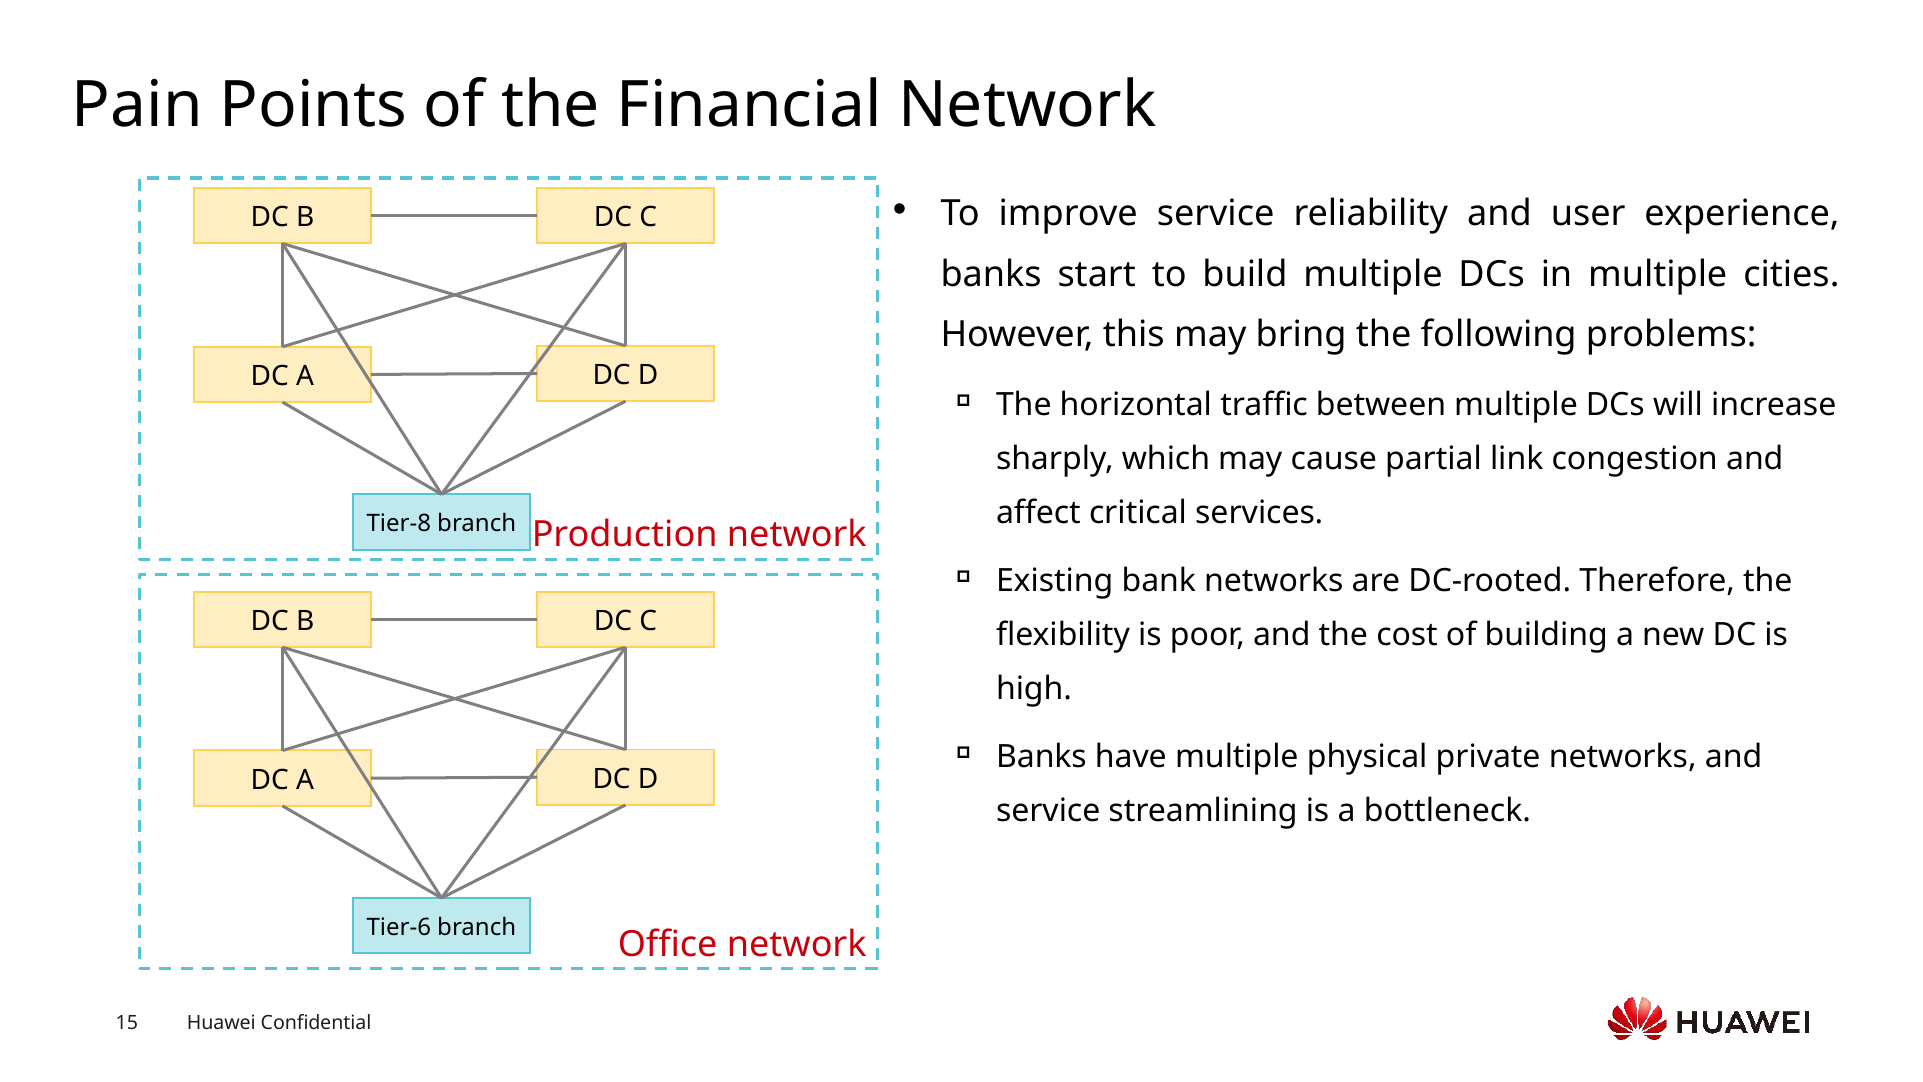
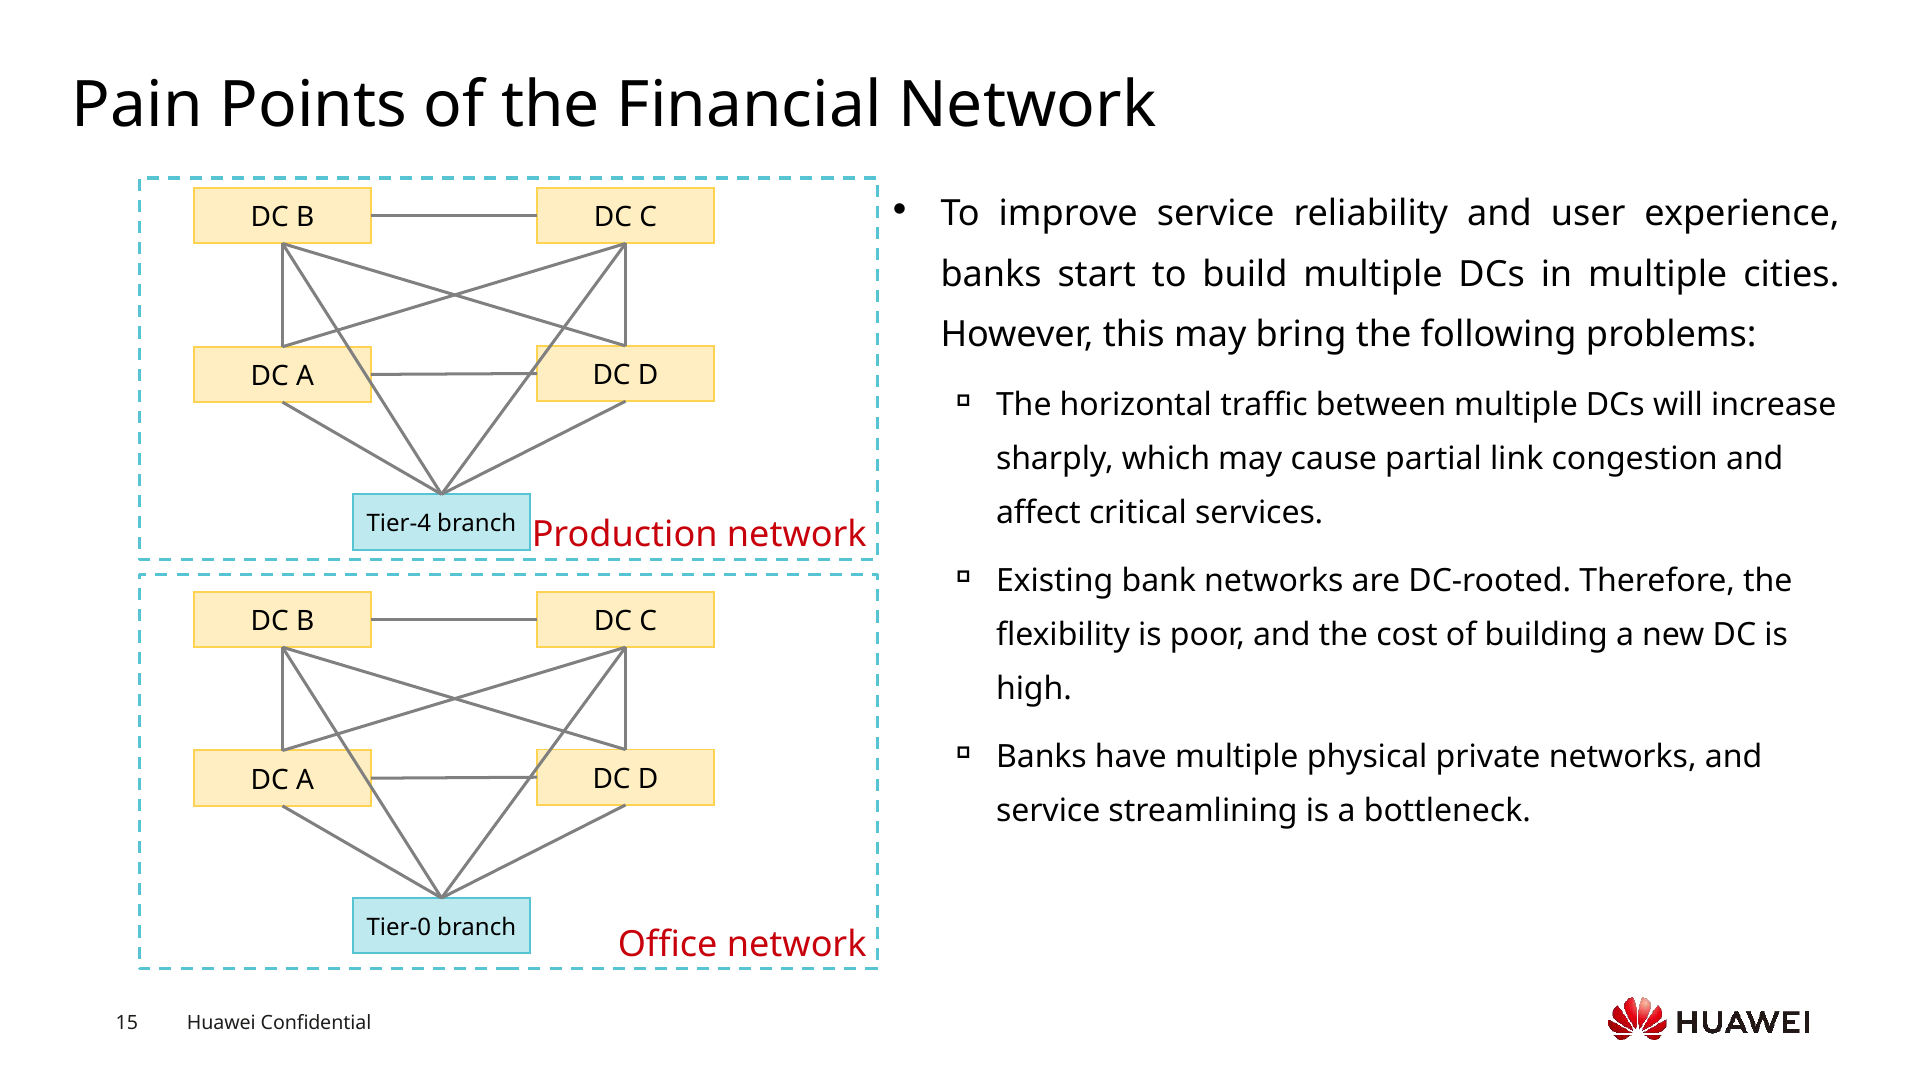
Tier-8: Tier-8 -> Tier-4 (399, 523)
Tier-6: Tier-6 -> Tier-0 (399, 927)
